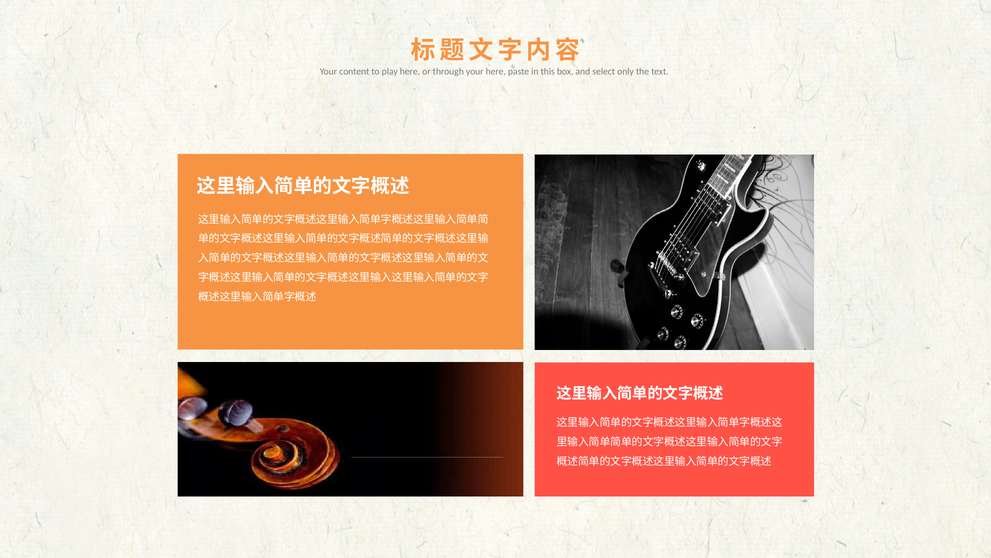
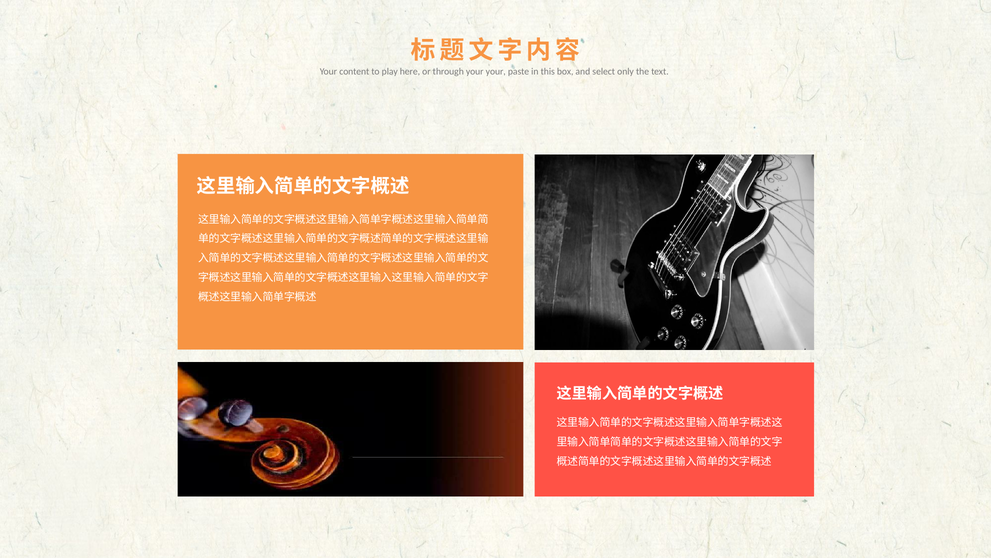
your here: here -> your (496, 71)
